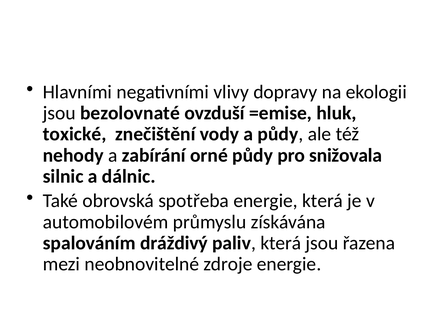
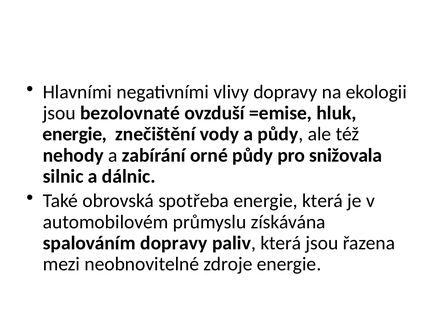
toxické: toxické -> energie (75, 134)
spalováním dráždivý: dráždivý -> dopravy (174, 243)
